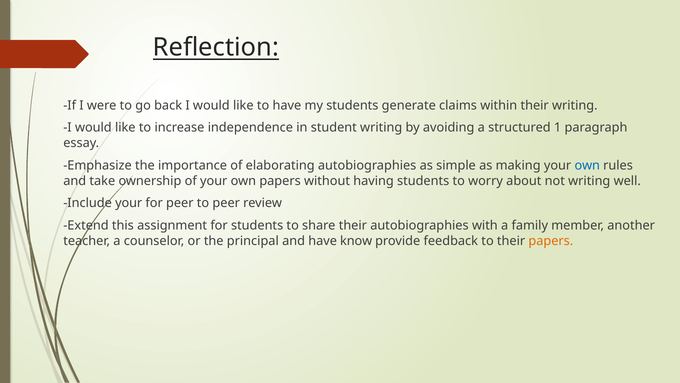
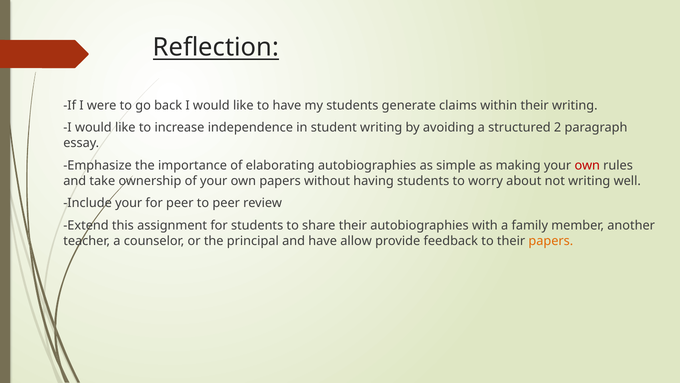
1: 1 -> 2 (558, 128)
own colour: blue -> red (587, 165)
know: know -> allow (356, 241)
